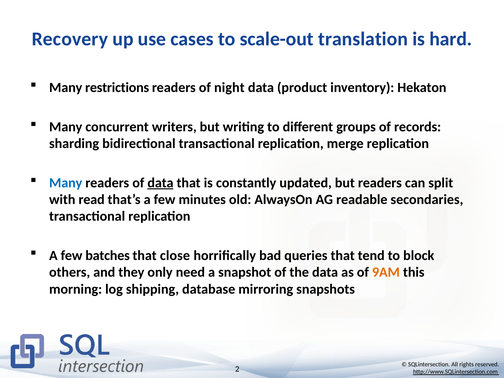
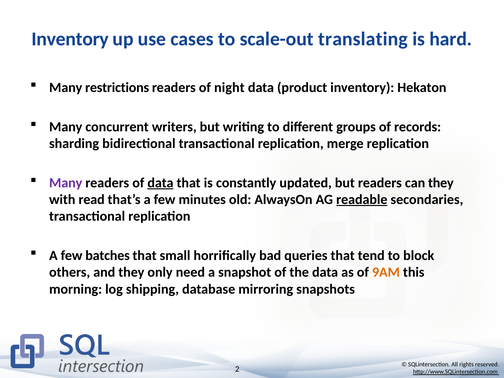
Recovery: Recovery -> Inventory (70, 39)
translation: translation -> translating (363, 39)
Many colour: blue -> purple (66, 183)
can split: split -> they (441, 183)
readable underline: none -> present (362, 200)
close: close -> small (175, 256)
